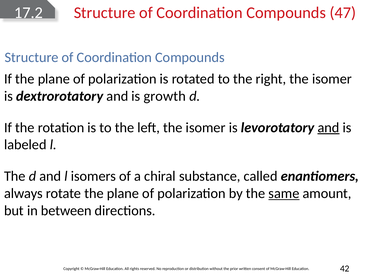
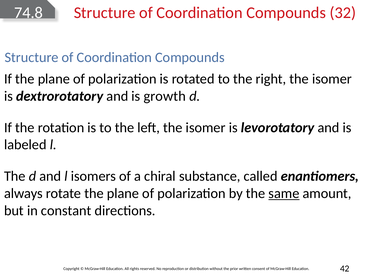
17.2: 17.2 -> 74.8 (28, 13)
47: 47 -> 32 (343, 13)
and underline: present -> none (329, 127)
between: between -> constant (66, 210)
